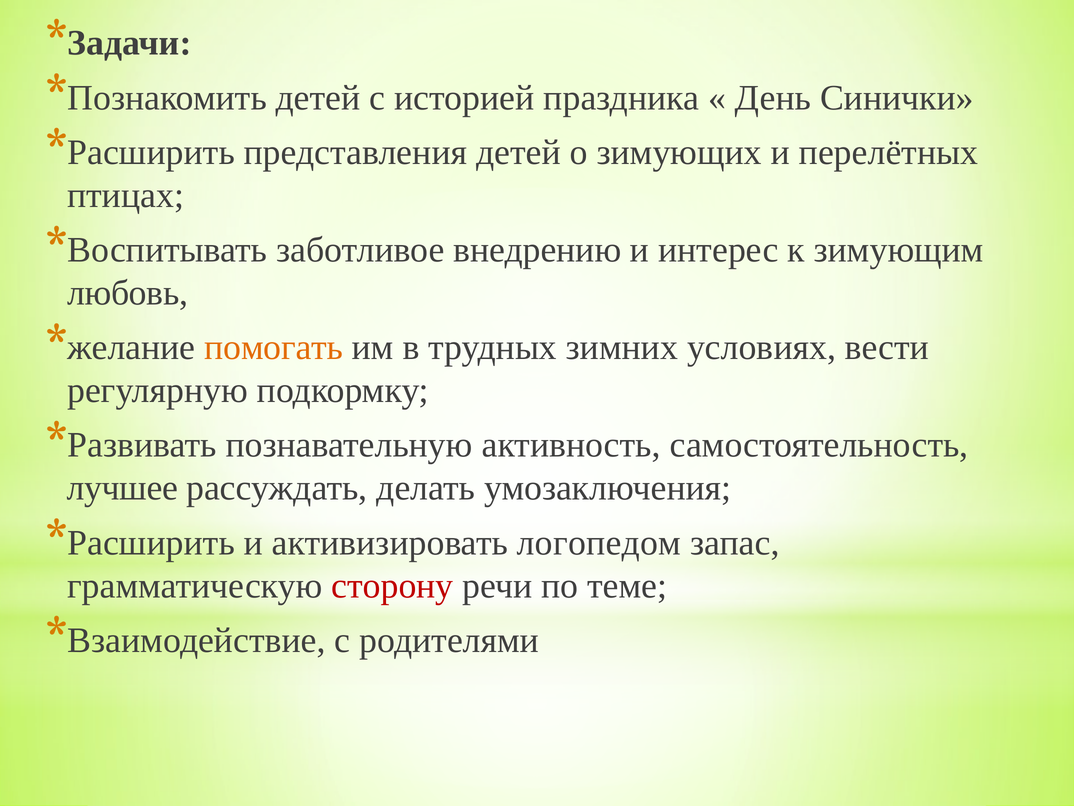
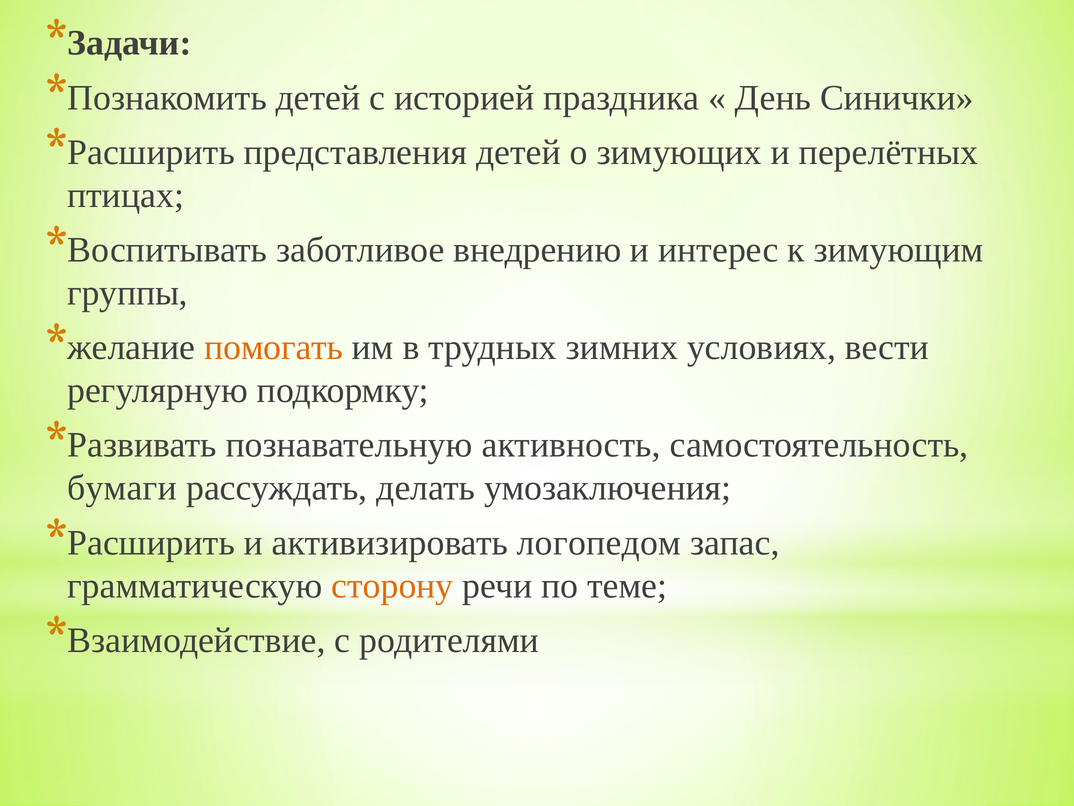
любовь: любовь -> группы (127, 293)
лучшее: лучшее -> бумаги (122, 488)
сторону colour: red -> orange (392, 585)
